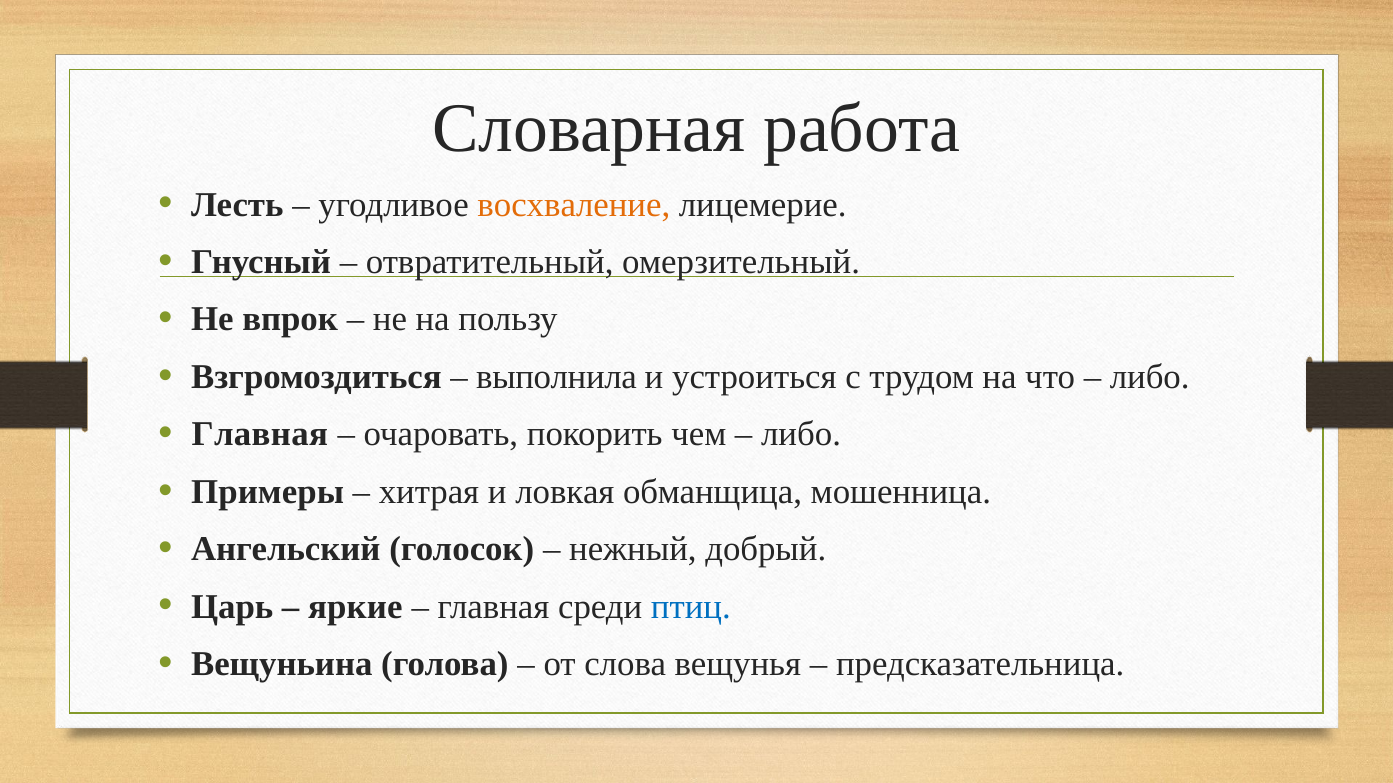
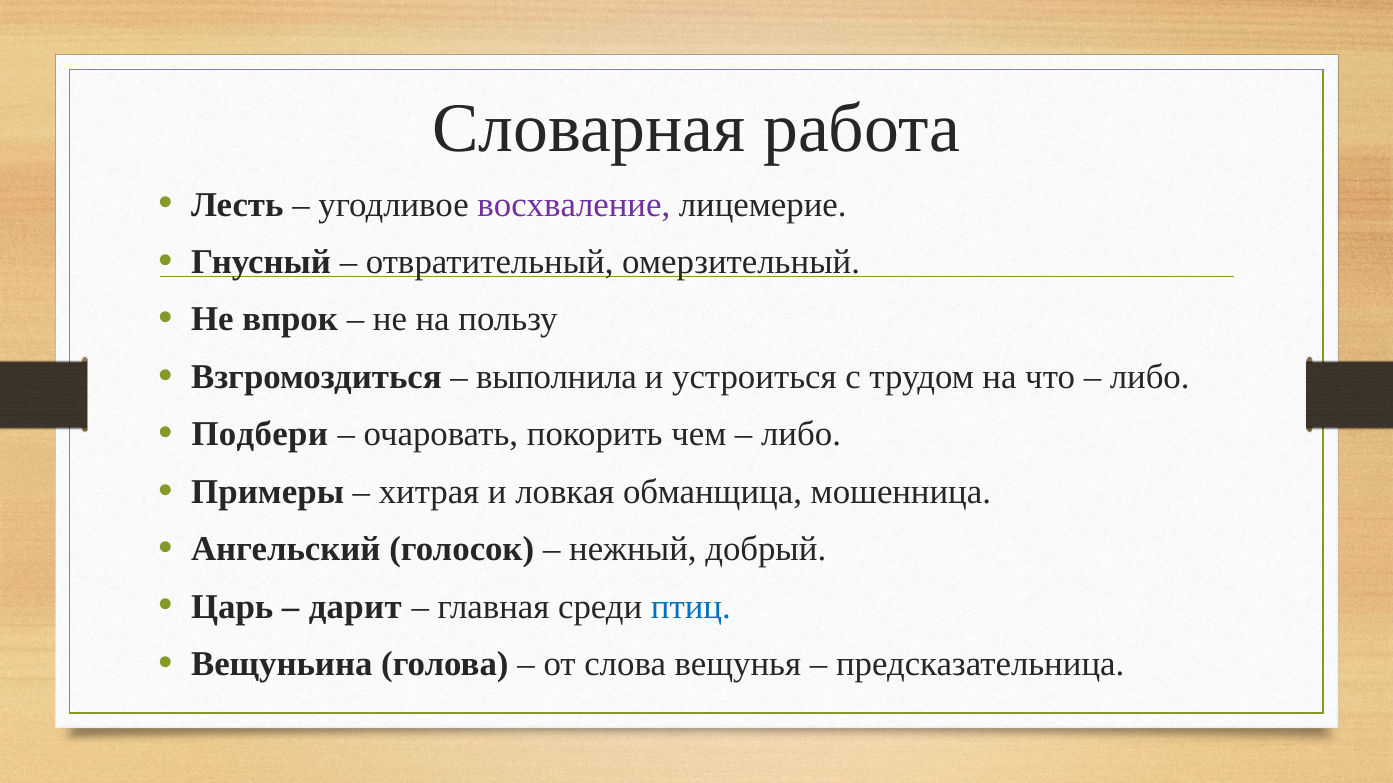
восхваление colour: orange -> purple (574, 205)
Главная: Главная -> Подбери (260, 435)
яркие: яркие -> дарит (355, 607)
